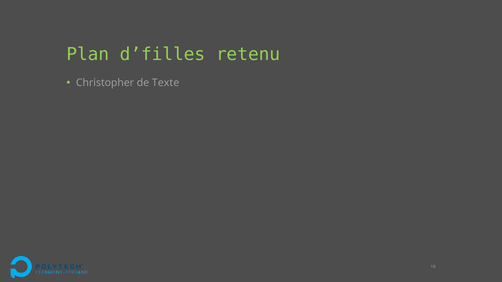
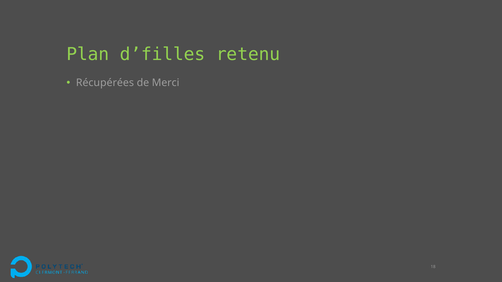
Christopher: Christopher -> Récupérées (105, 83)
Texte: Texte -> Merci (166, 83)
